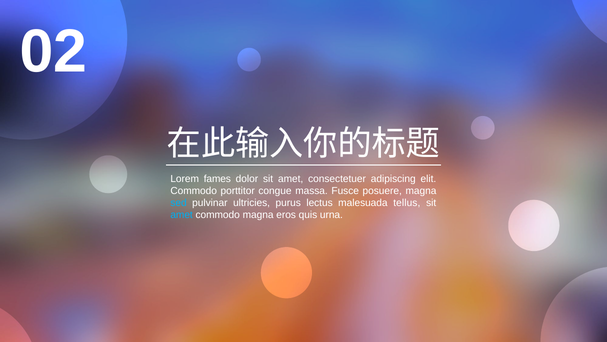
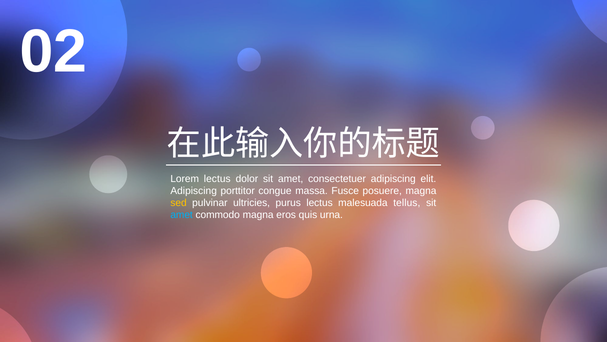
Lorem fames: fames -> lectus (217, 178)
Commodo: Commodo -> Adipiscing (194, 191)
sed colour: light blue -> yellow (179, 203)
